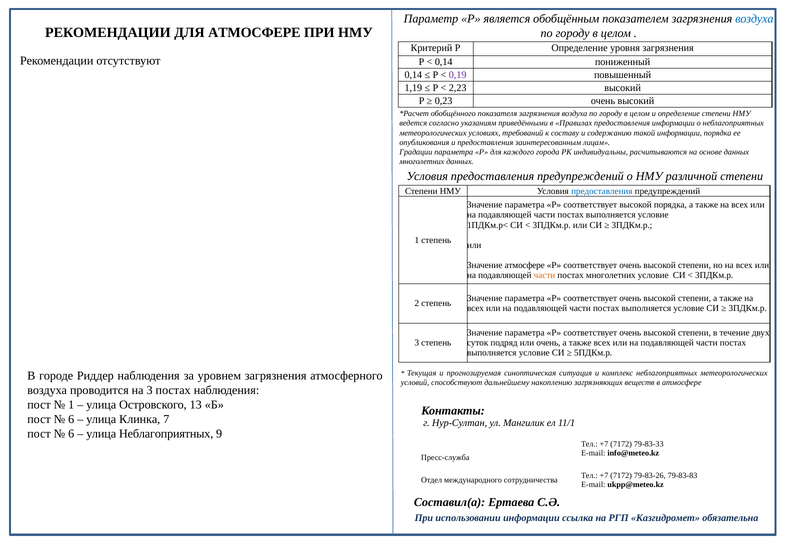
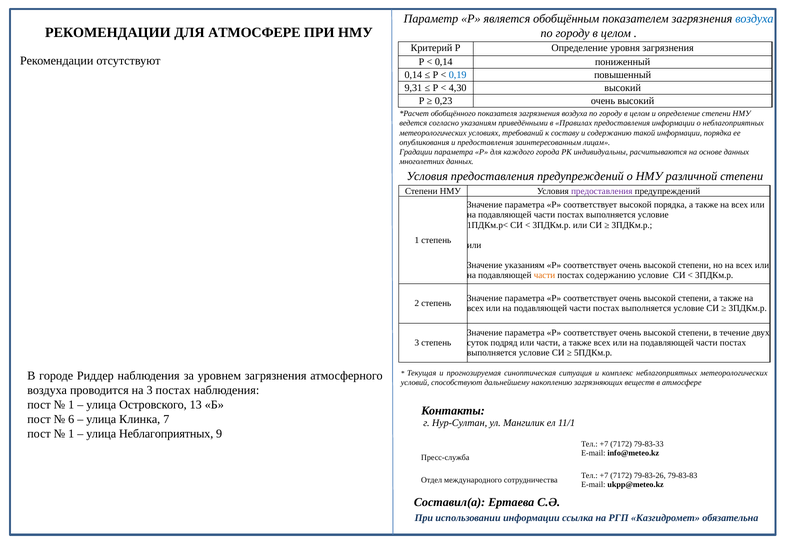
0,19 colour: purple -> blue (458, 75)
1,19: 1,19 -> 9,31 (413, 88)
2,23: 2,23 -> 4,30 (458, 88)
предоставления colour: blue -> purple (602, 191)
Значение атмосфере: атмосфере -> указаниям (525, 265)
постах многолетних: многолетних -> содержанию (611, 275)
или очень: очень -> части (548, 343)
6: 6 -> 1 (71, 434)
